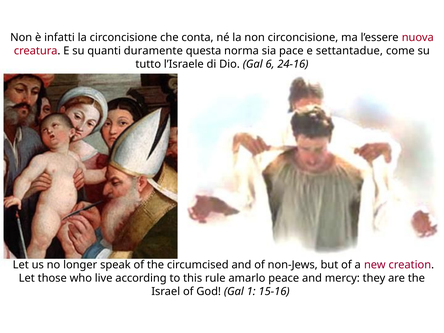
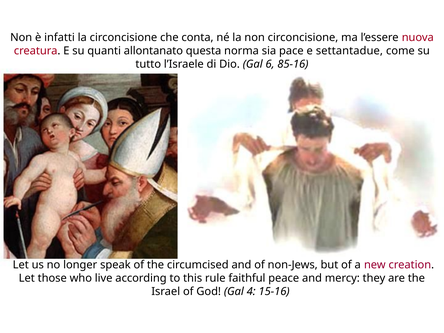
duramente: duramente -> allontanato (153, 51)
24-16: 24-16 -> 85-16 (293, 64)
amarlo: amarlo -> faithful (247, 278)
1: 1 -> 4 (251, 292)
